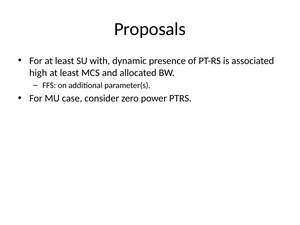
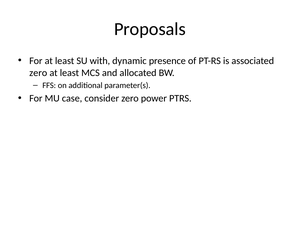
high: high -> zero (38, 73)
